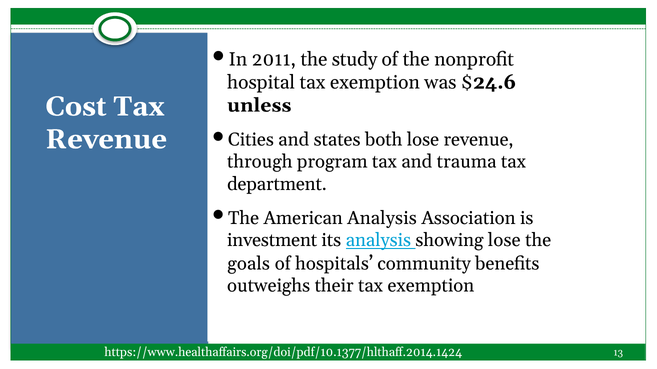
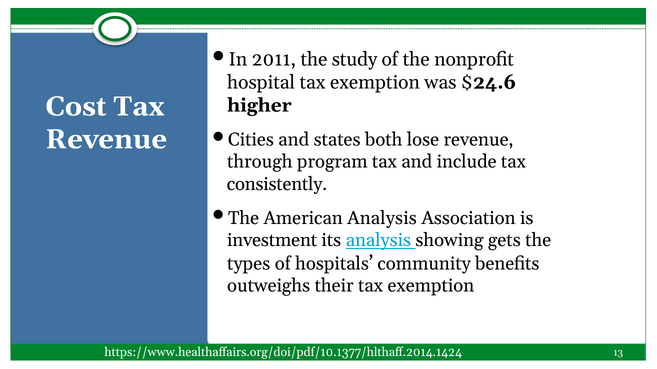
unless: unless -> higher (259, 105)
trauma: trauma -> include (467, 162)
department: department -> consistently (277, 184)
showing lose: lose -> gets (504, 241)
goals: goals -> types (249, 264)
